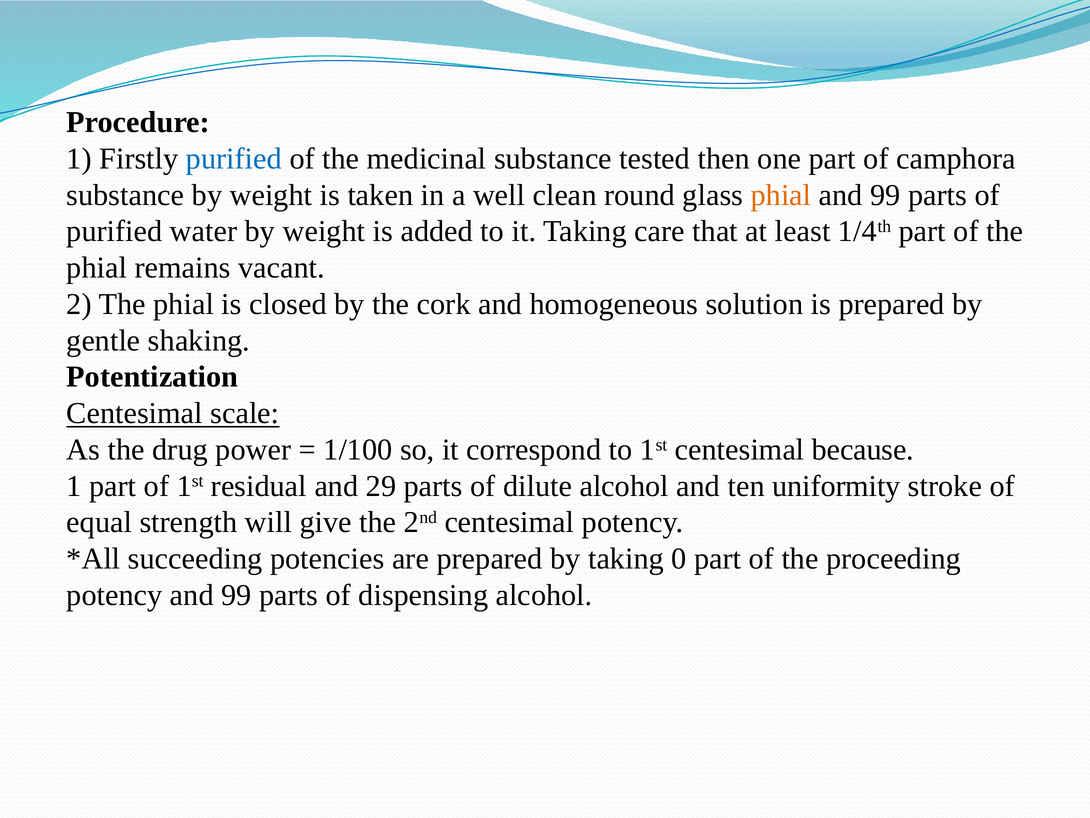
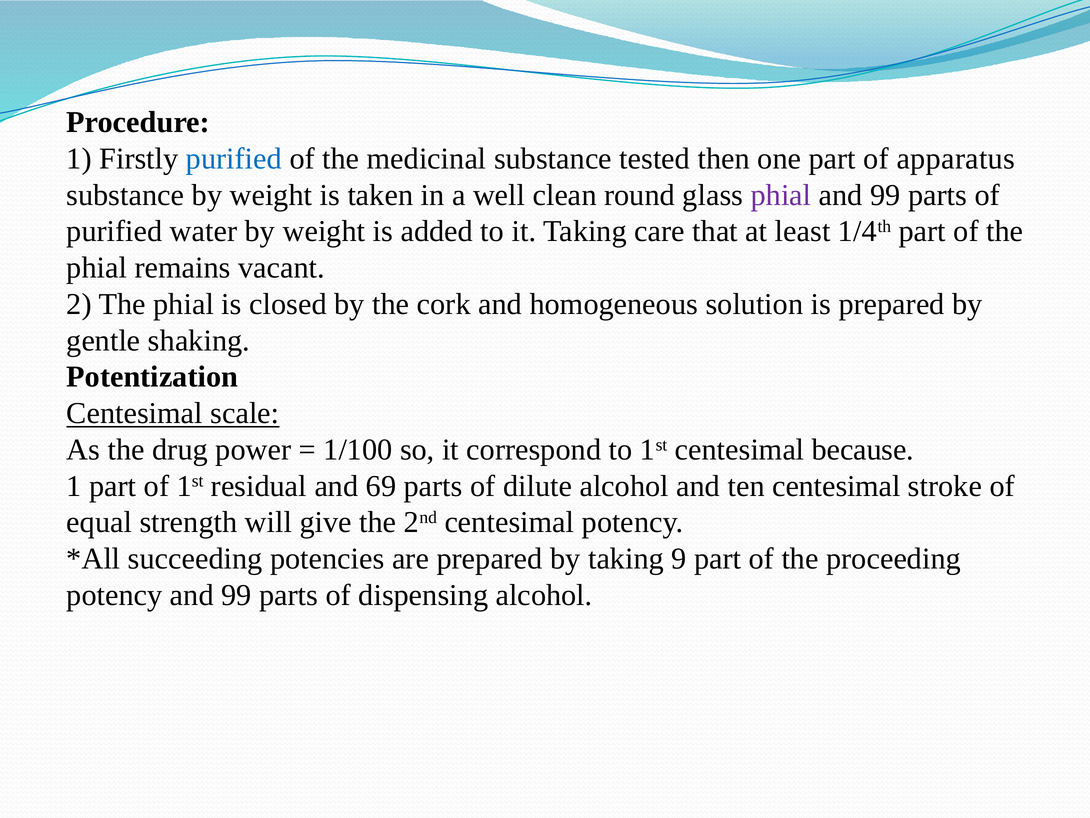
camphora: camphora -> apparatus (956, 159)
phial colour: orange -> purple (781, 195)
29: 29 -> 69 (381, 486)
ten uniformity: uniformity -> centesimal (836, 486)
0: 0 -> 9 (679, 558)
